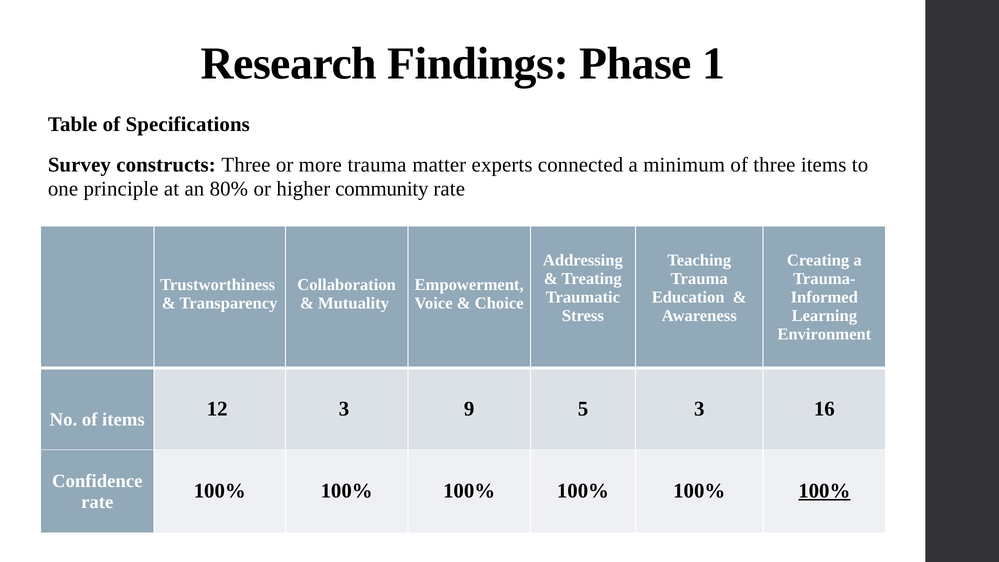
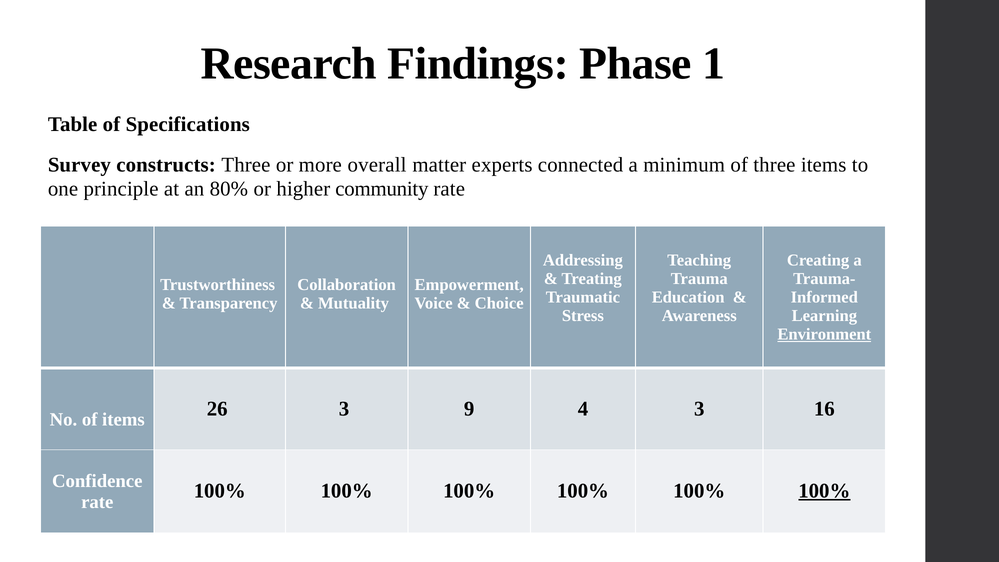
more trauma: trauma -> overall (377, 165)
Environment underline: none -> present (824, 334)
12: 12 -> 26 (217, 409)
5: 5 -> 4 (583, 409)
